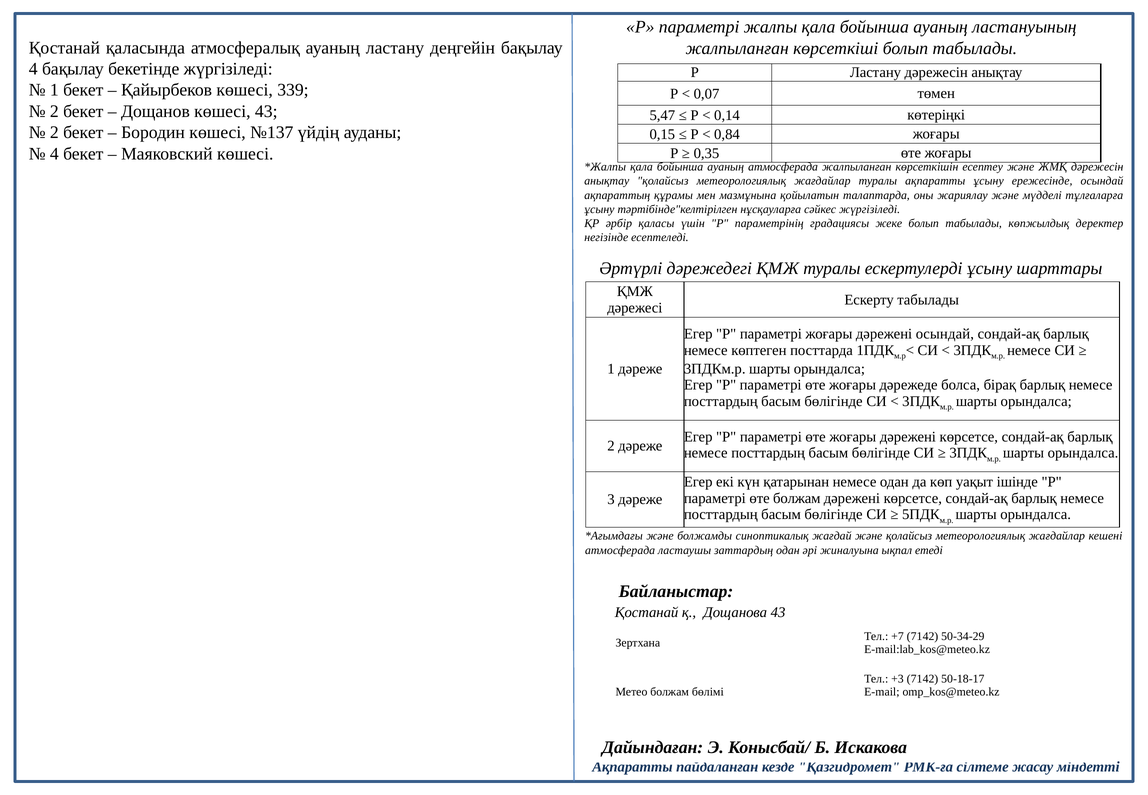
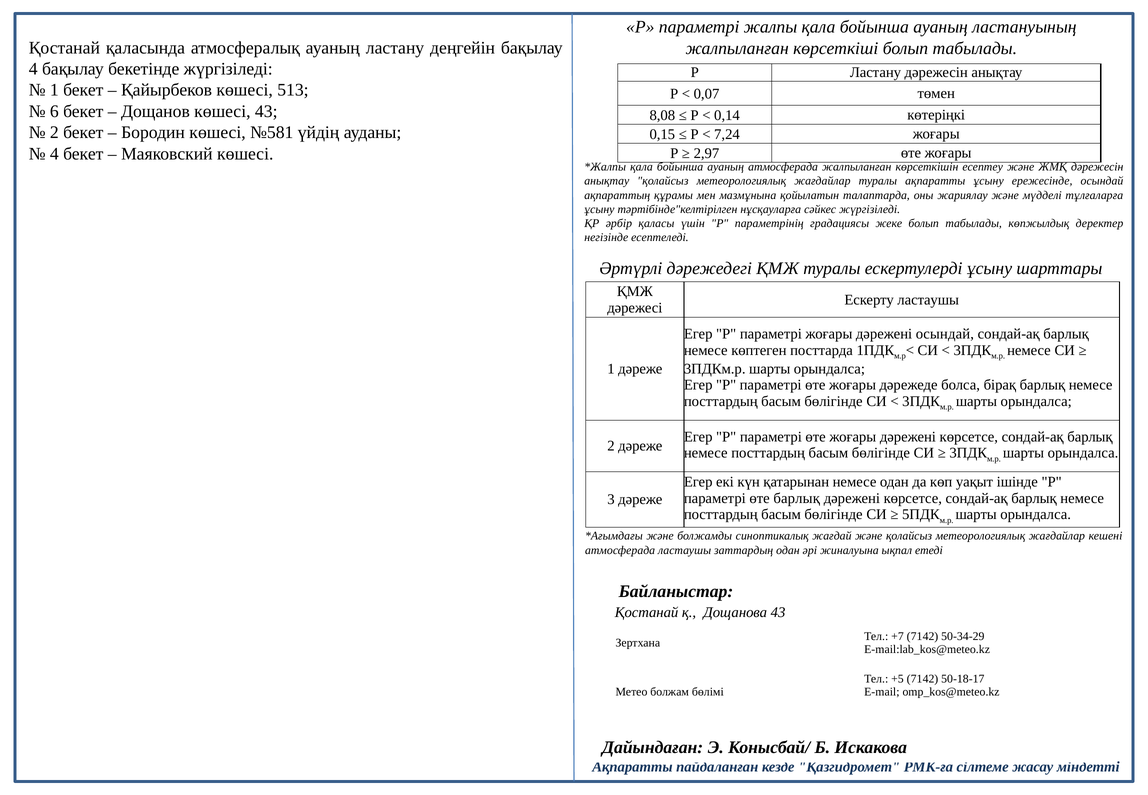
339: 339 -> 513 (293, 90)
2: 2 -> 6 (54, 111)
5,47: 5,47 -> 8,08 (662, 116)
№137: №137 -> №581 (272, 133)
0,84: 0,84 -> 7,24 (727, 134)
0,35: 0,35 -> 2,97 (706, 153)
Ескерту табылады: табылады -> ластаушы (928, 300)
өте болжам: болжам -> барлық (797, 498)
+3: +3 -> +5 (897, 679)
